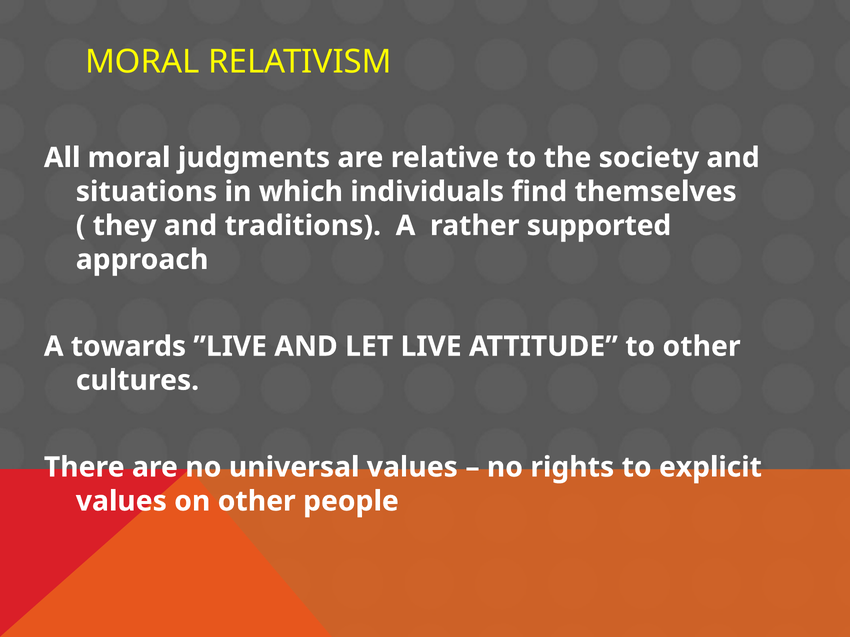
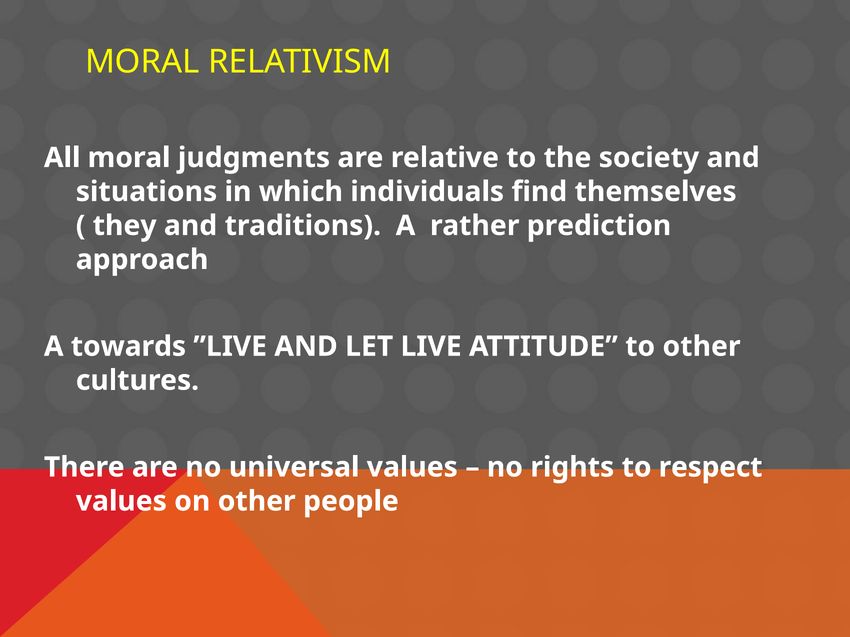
supported: supported -> prediction (599, 226)
explicit: explicit -> respect (711, 468)
